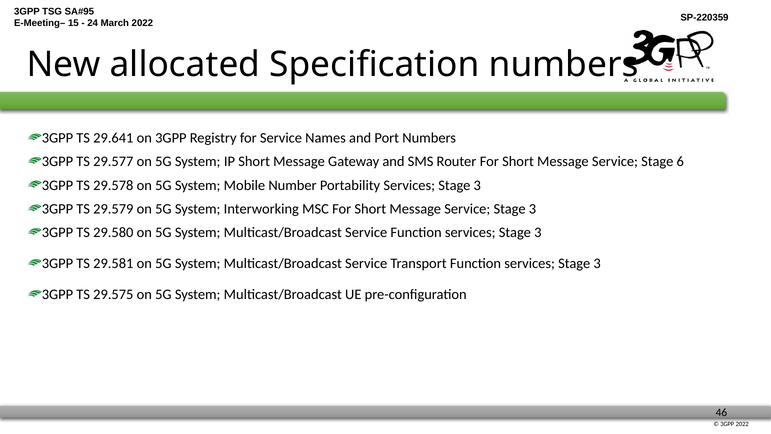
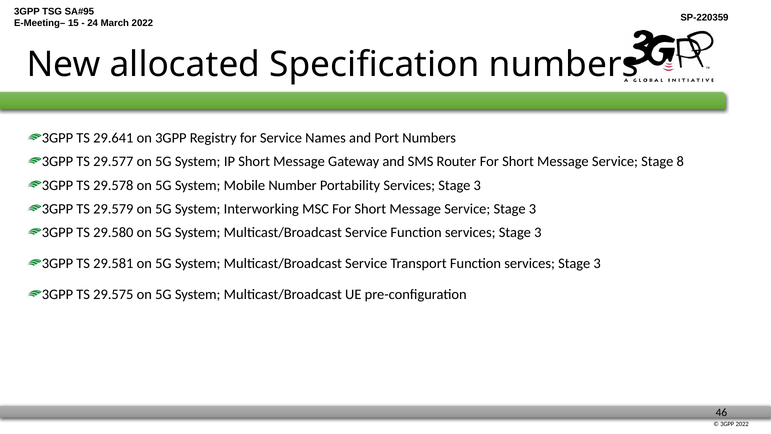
6: 6 -> 8 (680, 161)
